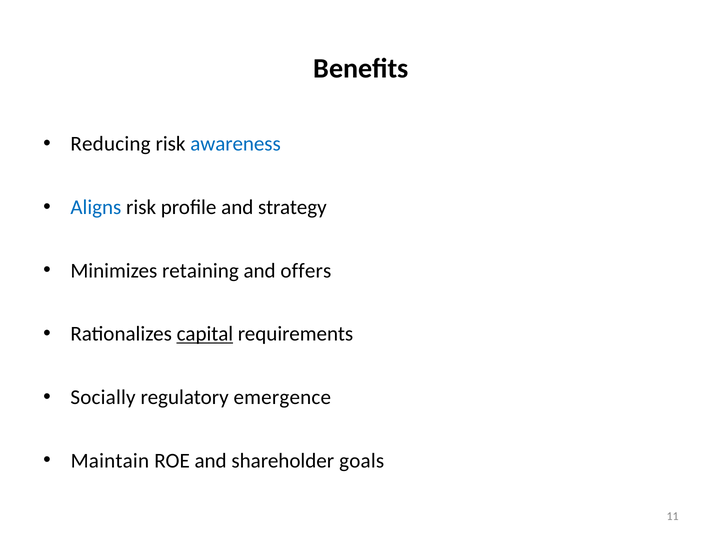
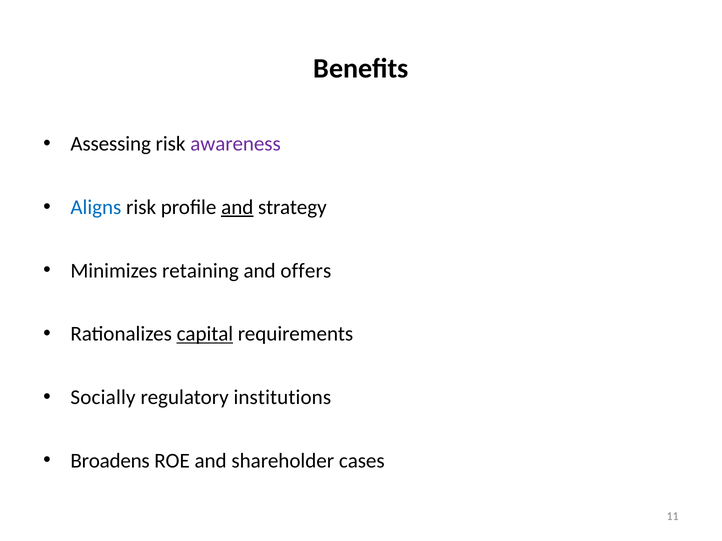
Reducing: Reducing -> Assessing (111, 144)
awareness colour: blue -> purple (236, 144)
and underline: none -> present (237, 207)
emergence: emergence -> institutions (282, 398)
Maintain: Maintain -> Broadens (110, 461)
goals: goals -> cases (362, 461)
